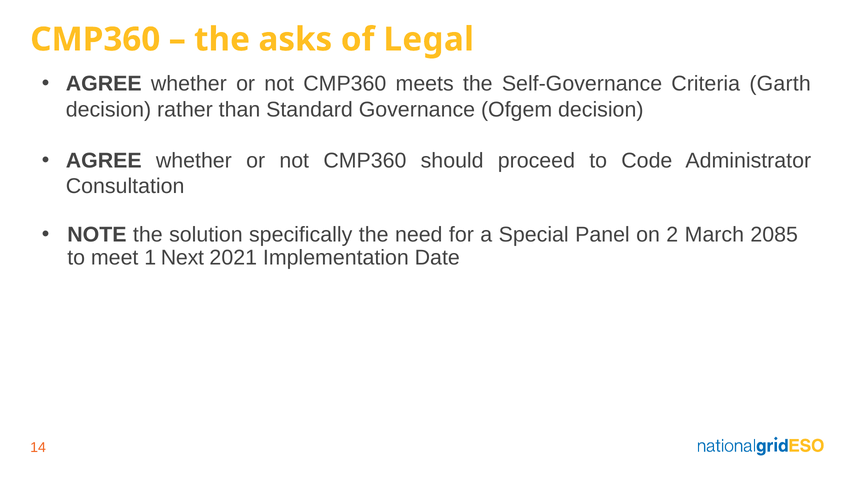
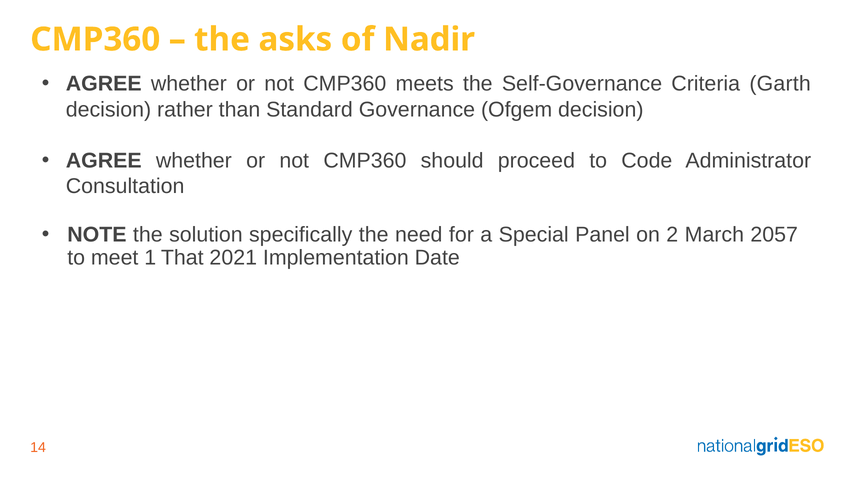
Legal: Legal -> Nadir (429, 40)
2085: 2085 -> 2057 (774, 235)
Next: Next -> That (182, 258)
